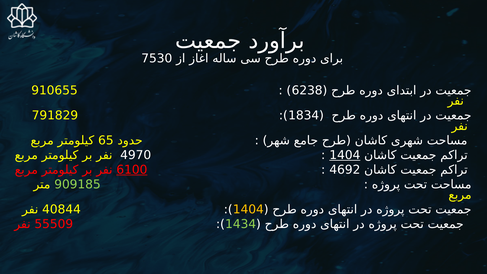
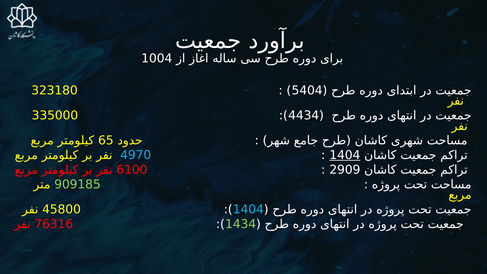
7530: 7530 -> 1004 (157, 59)
910655: 910655 -> 323180 (54, 90)
6238: 6238 -> 5404 (307, 90)
791829: 791829 -> 335000 (55, 115)
1834: 1834 -> 4434 (304, 115)
4970 colour: white -> light blue (136, 155)
6100 underline: present -> none (132, 170)
4692: 4692 -> 2909 (345, 170)
40844: 40844 -> 45800 (62, 209)
1404 colour: yellow -> light blue (248, 209)
55509: 55509 -> 76316 (54, 224)
